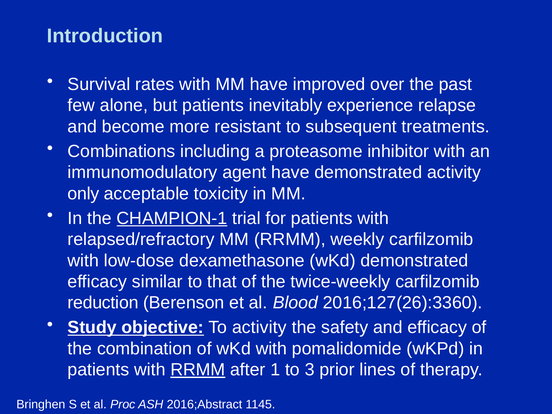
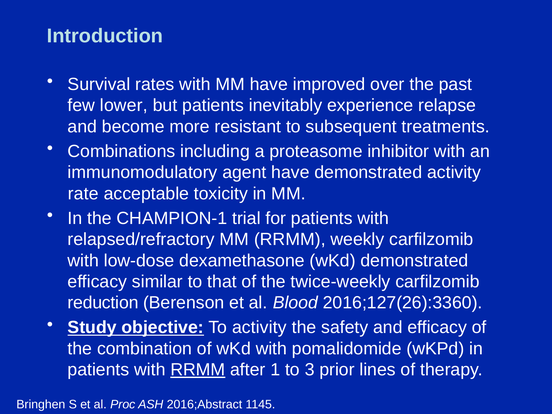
alone: alone -> lower (124, 105)
only: only -> rate (83, 194)
CHAMPION-1 underline: present -> none (172, 218)
